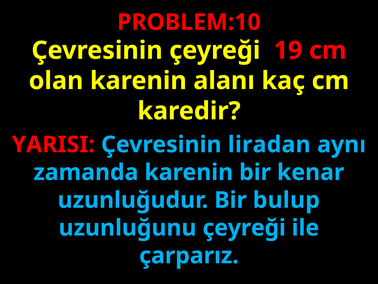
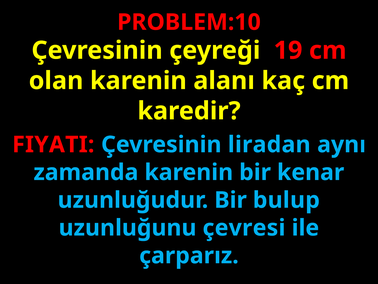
YARISI: YARISI -> FIYATI (53, 144)
uzunluğunu çeyreği: çeyreği -> çevresi (244, 228)
